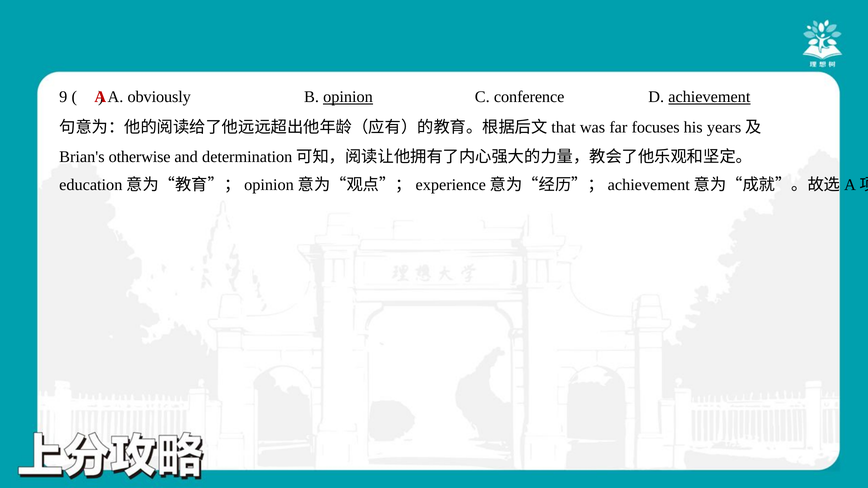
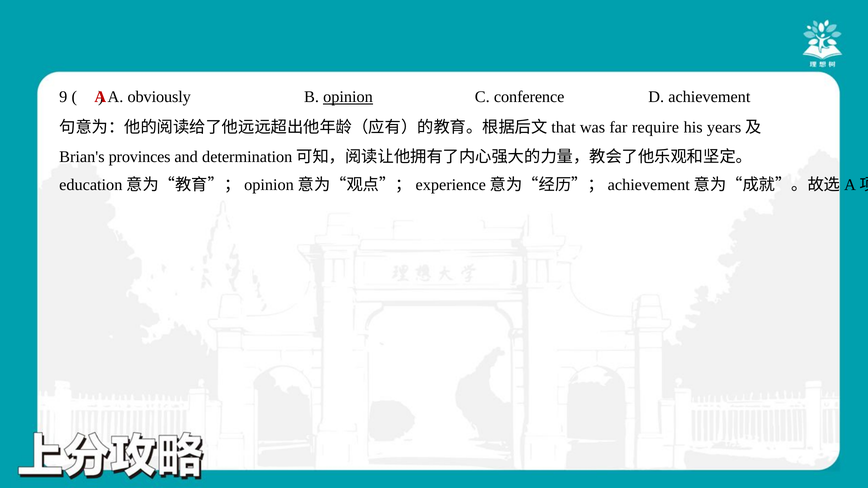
achievement underline: present -> none (709, 97)
focuses: focuses -> require (655, 127)
otherwise: otherwise -> provinces (140, 157)
